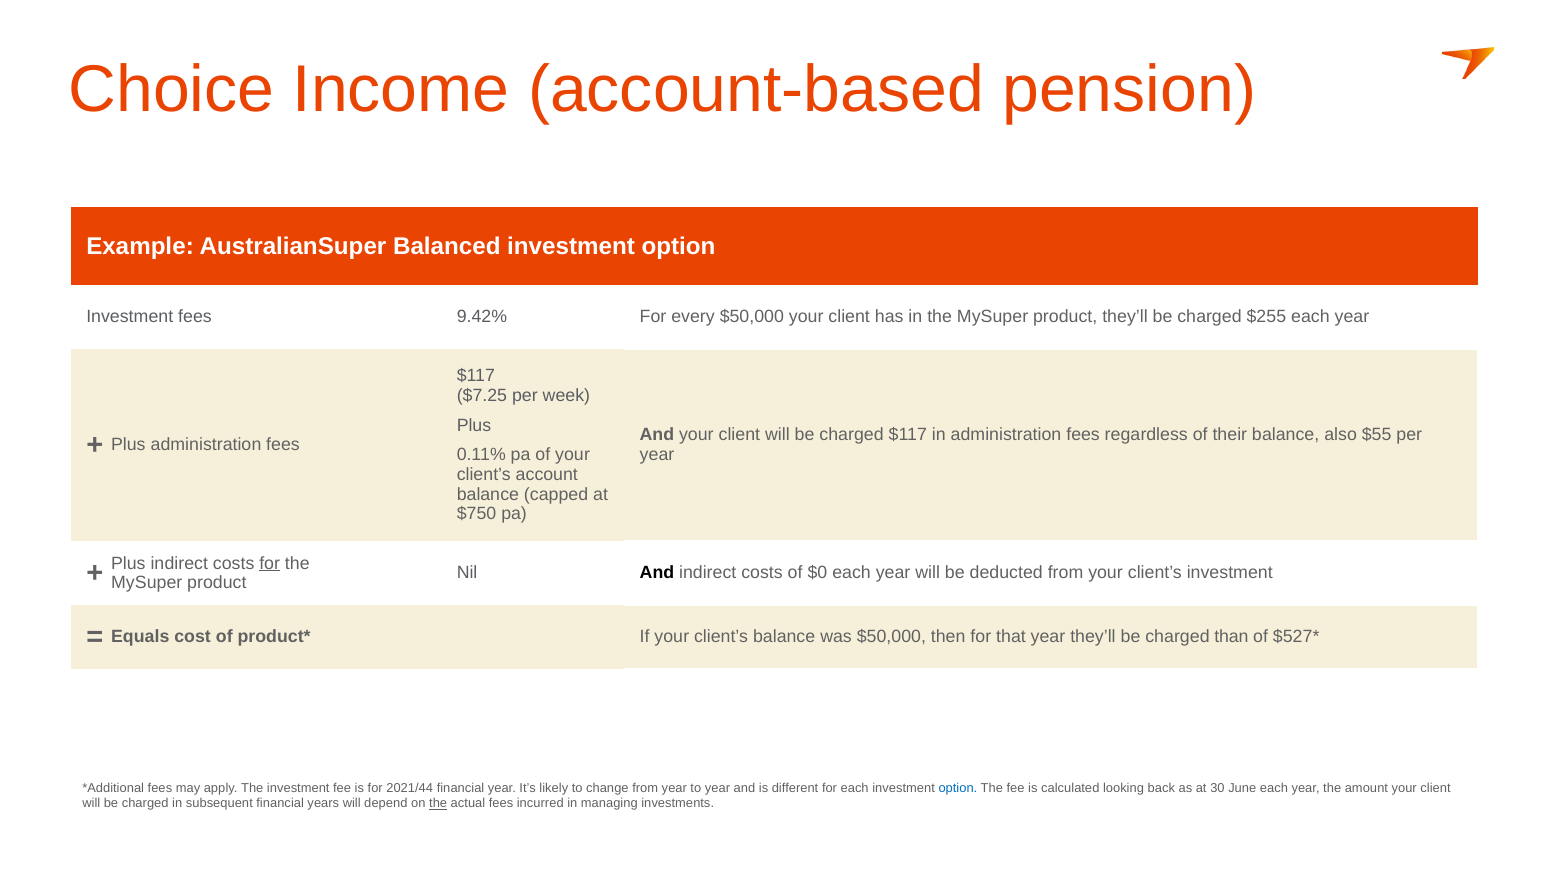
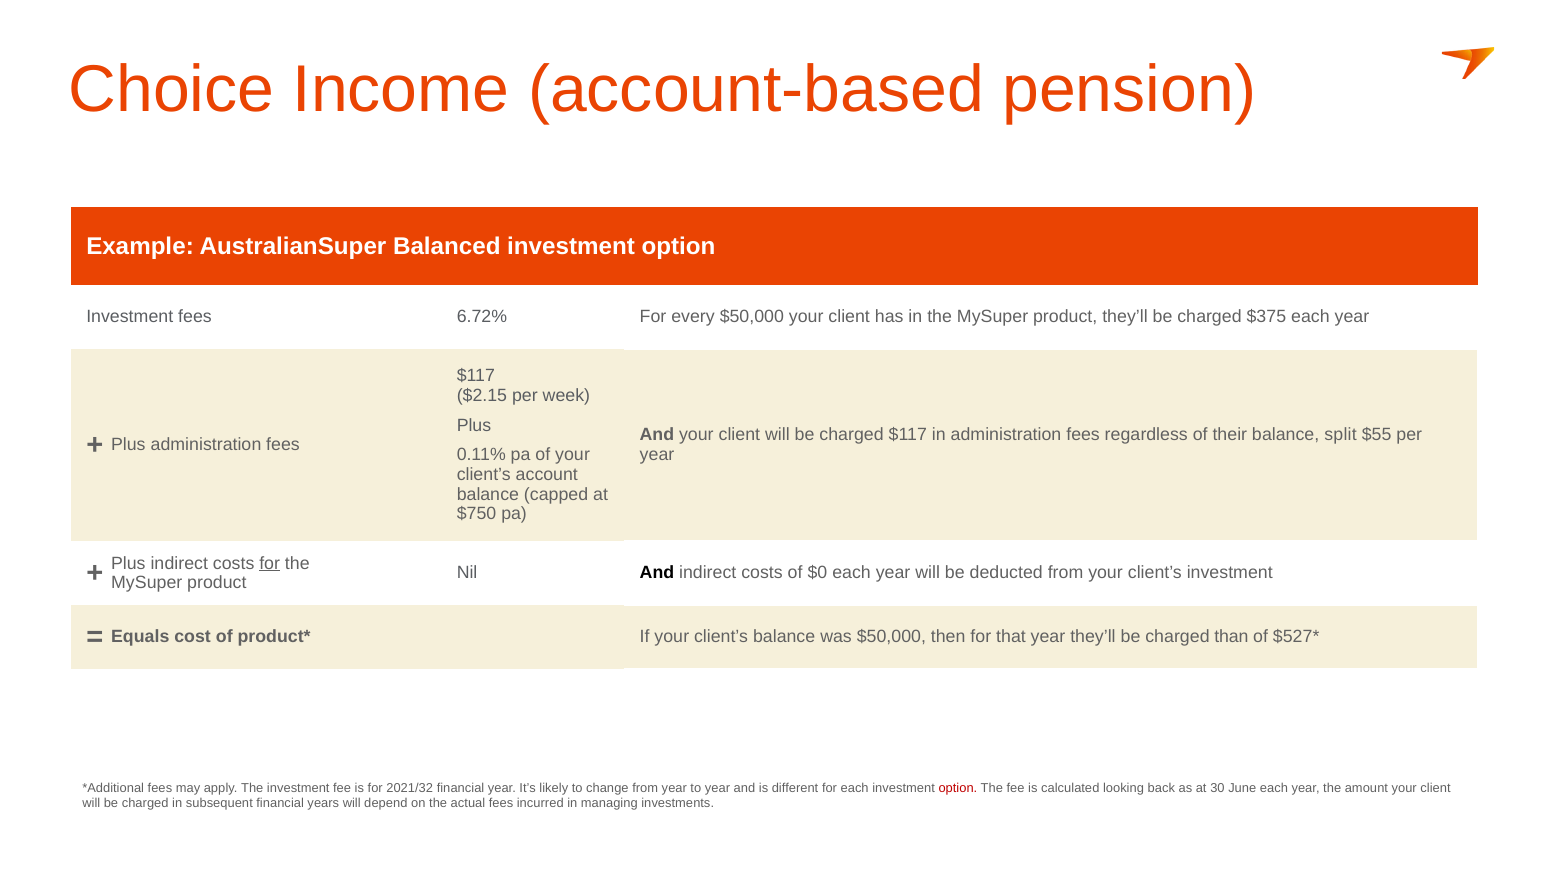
9.42%: 9.42% -> 6.72% (482, 317)
$255: $255 -> $375 (1266, 317)
$7.25: $7.25 -> $2.15 (482, 396)
also: also -> split (1341, 435)
2021/44: 2021/44 -> 2021/32 (410, 788)
option colour: blue -> red (958, 788)
the underline: present -> none (438, 804)
